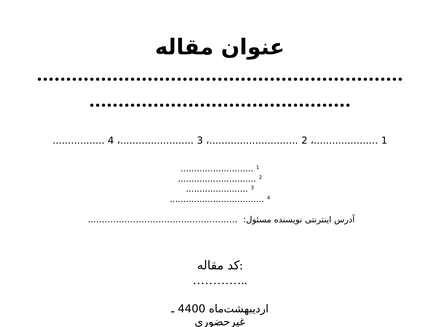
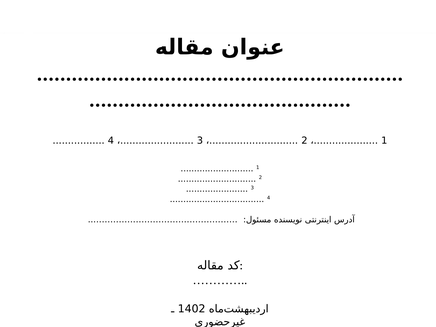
4400: 4400 -> 1402 (192, 309)
